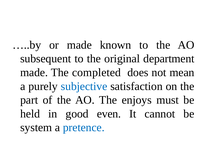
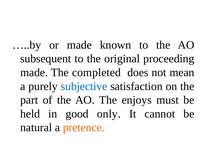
department: department -> proceeding (169, 59)
even: even -> only (109, 114)
system: system -> natural (36, 128)
pretence colour: blue -> orange (84, 128)
